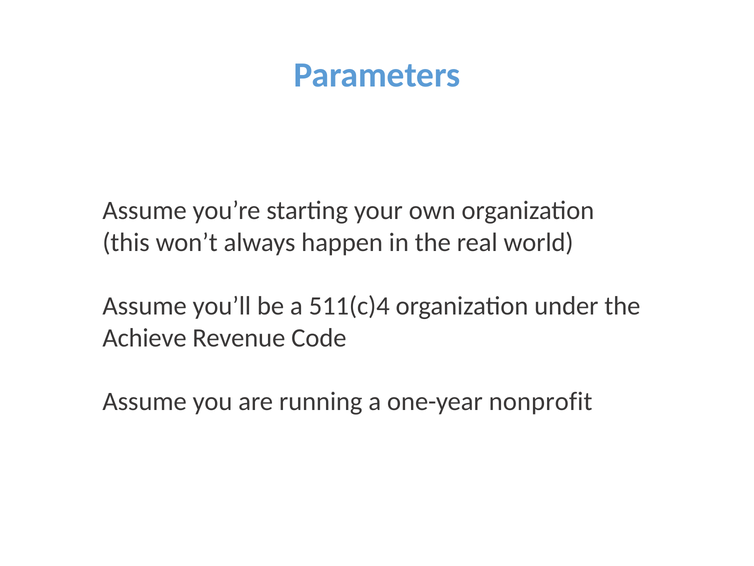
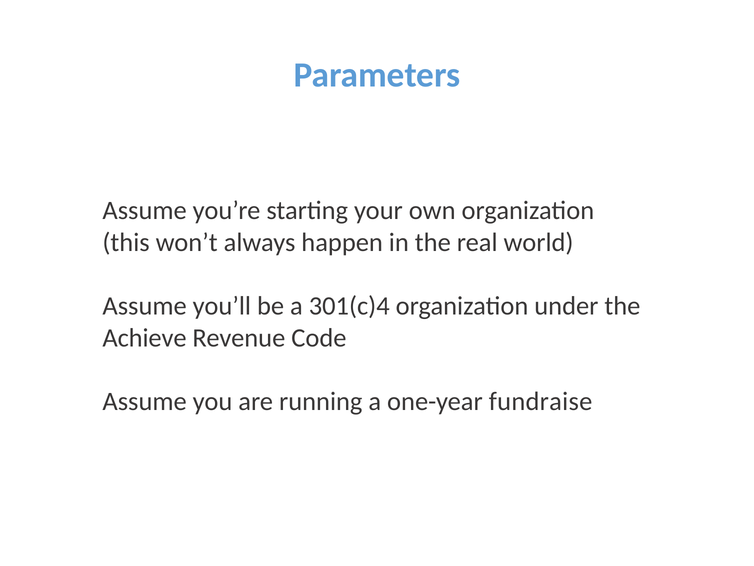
511(c)4: 511(c)4 -> 301(c)4 (349, 306)
nonprofit: nonprofit -> fundraise (541, 401)
